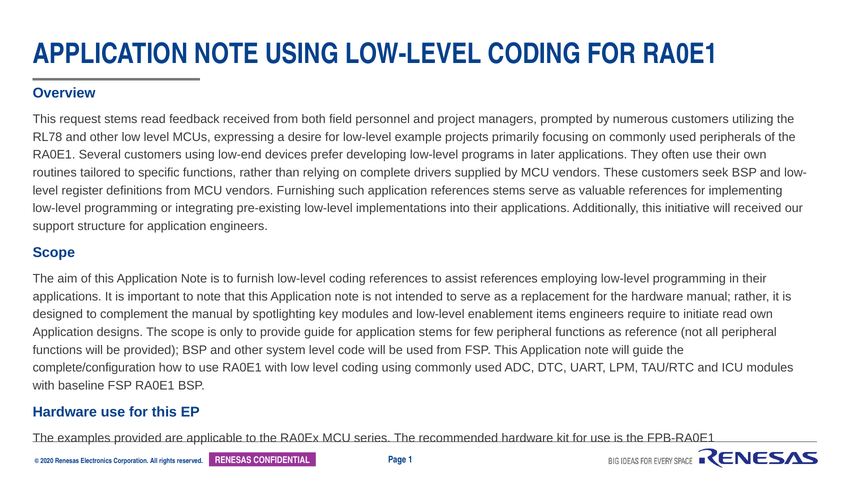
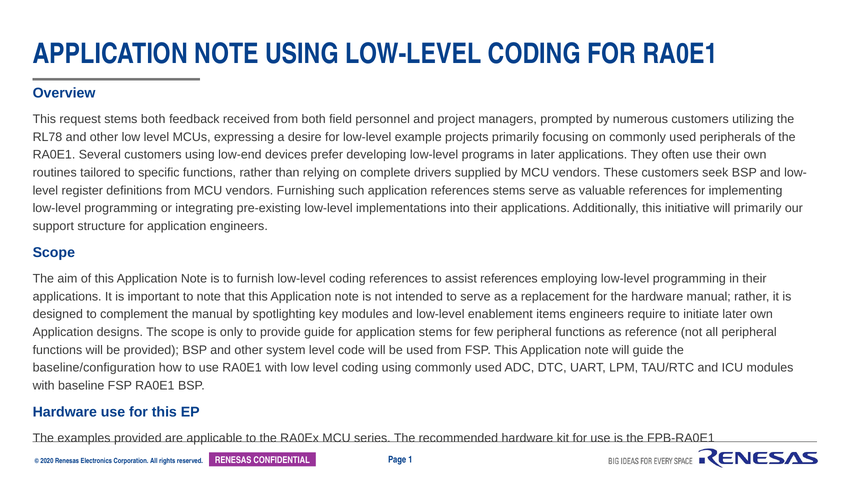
stems read: read -> both (153, 119)
will received: received -> primarily (758, 208)
initiate read: read -> later (735, 314)
complete/configuration: complete/configuration -> baseline/configuration (94, 368)
